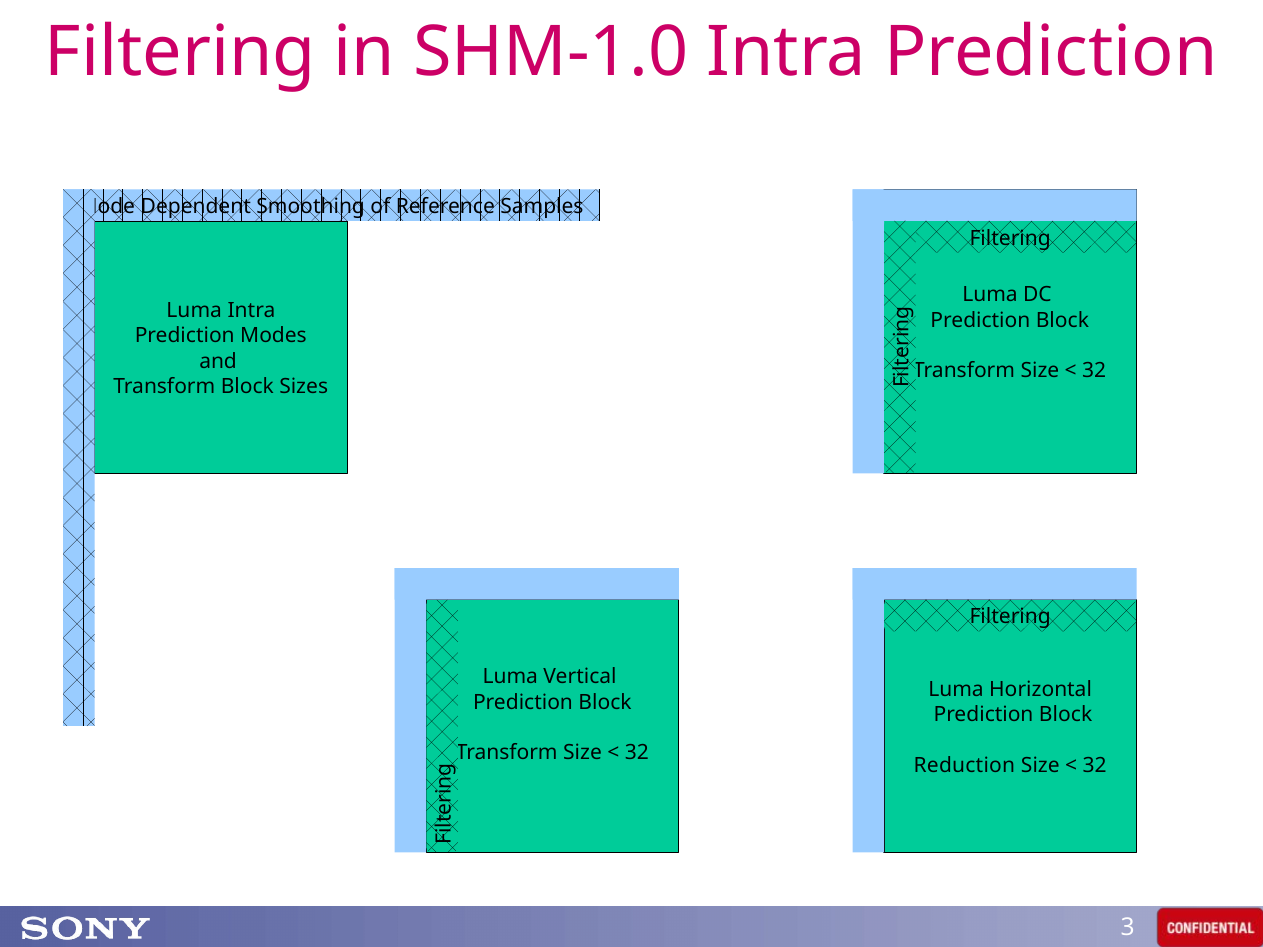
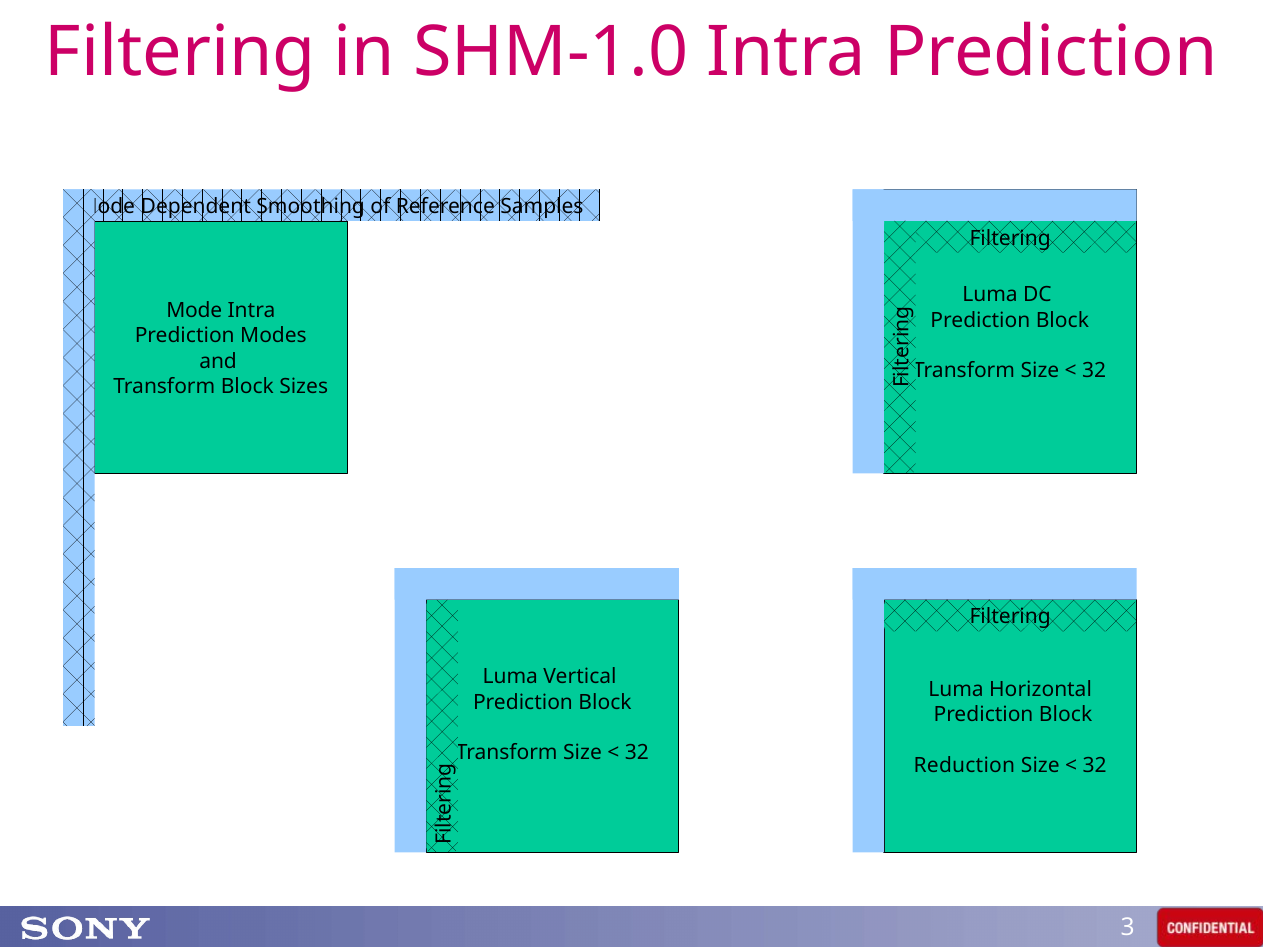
Luma: Luma -> Mode (194, 311)
